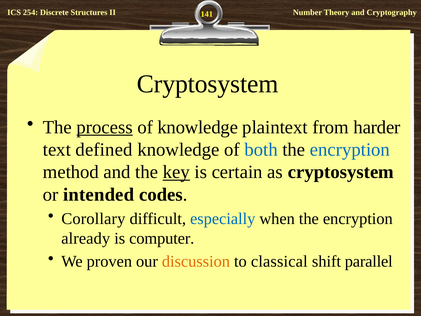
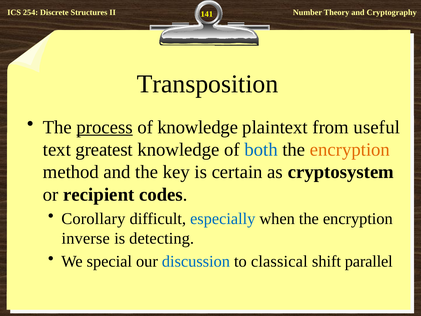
Cryptosystem: Cryptosystem -> Transposition (208, 84)
harder: harder -> useful (377, 127)
defined: defined -> greatest (104, 150)
encryption colour: blue -> orange (350, 150)
key underline: present -> none (176, 172)
intended: intended -> recipient (99, 194)
already: already -> inverse (86, 238)
computer: computer -> detecting (162, 238)
proven: proven -> special (109, 261)
discussion colour: orange -> blue (196, 261)
